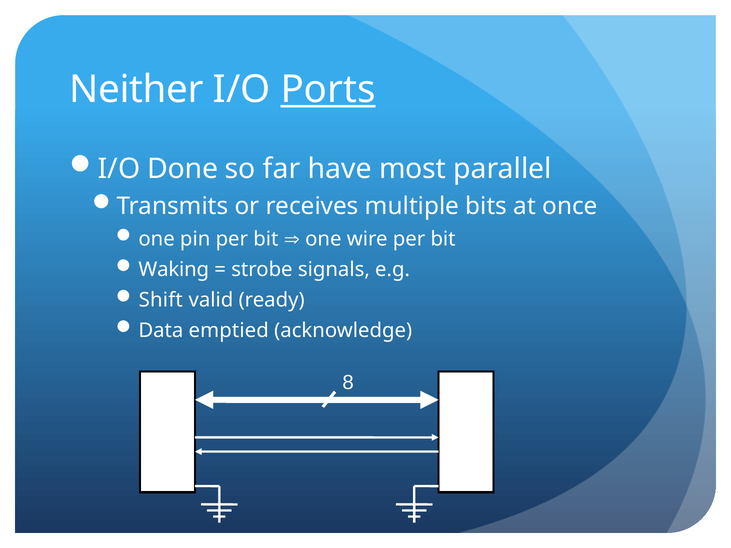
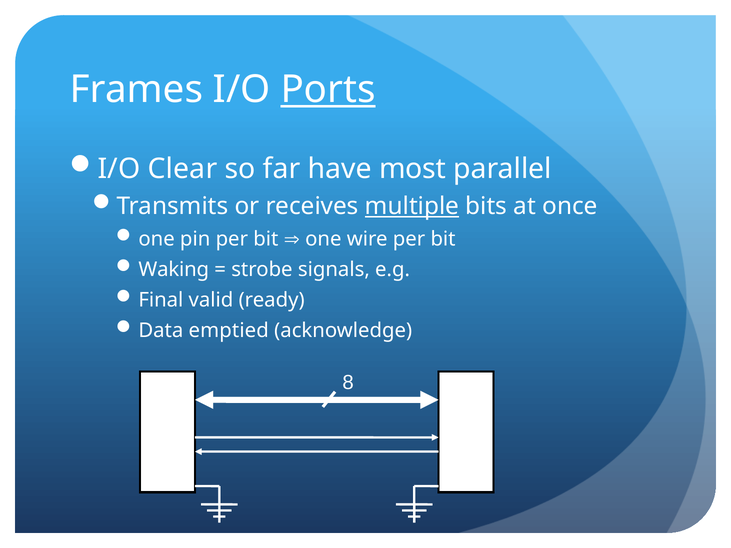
Neither: Neither -> Frames (136, 90)
Done: Done -> Clear (182, 169)
multiple underline: none -> present (412, 206)
Shift: Shift -> Final (161, 300)
